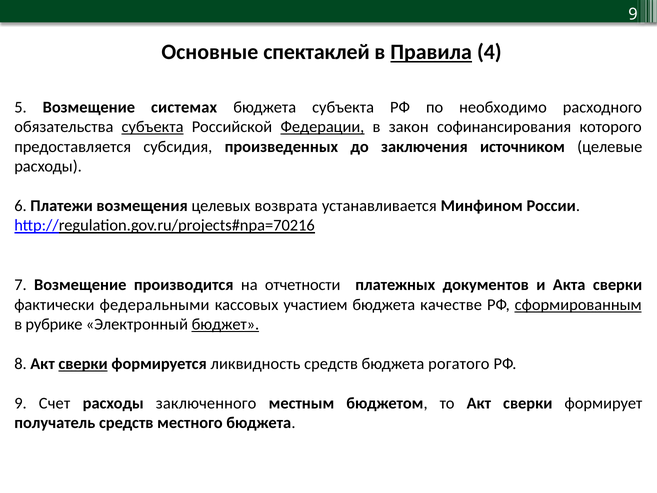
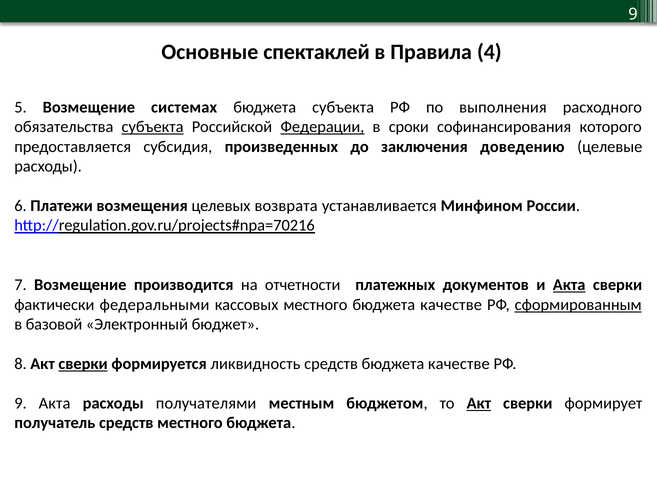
Правила underline: present -> none (431, 52)
необходимо: необходимо -> выполнения (503, 107)
закон: закон -> сроки (409, 127)
источником: источником -> доведению (522, 147)
Акта underline: none -> present (569, 285)
кассовых участием: участием -> местного (315, 305)
рубрике: рубрике -> базовой (54, 324)
бюджет underline: present -> none (225, 324)
средств бюджета рогатого: рогатого -> качестве (459, 364)
9 Счет: Счет -> Акта (55, 403)
заключенного: заключенного -> получателями (206, 403)
Акт underline: none -> present (479, 403)
